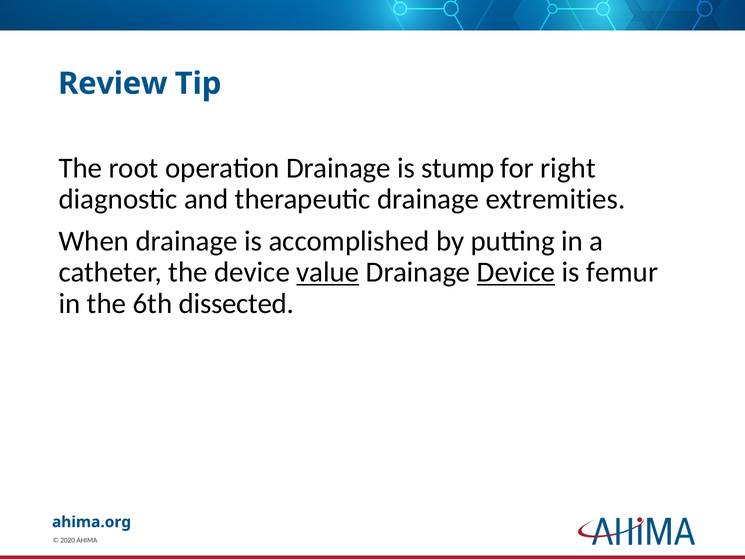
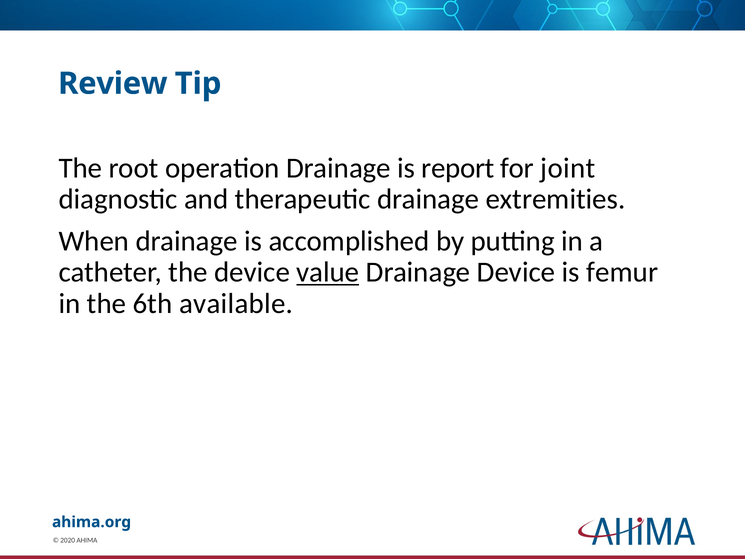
stump: stump -> report (458, 168)
right: right -> joint (568, 168)
Device underline: present -> none (516, 272)
dissected: dissected -> available (236, 303)
